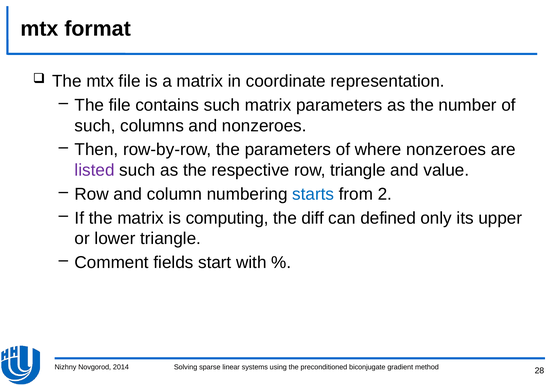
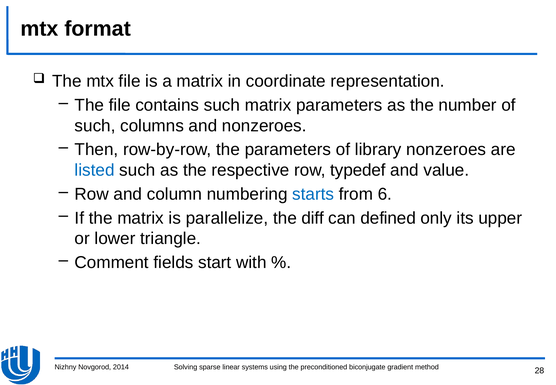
where: where -> library (378, 150)
listed colour: purple -> blue (95, 170)
row triangle: triangle -> typedef (358, 170)
2: 2 -> 6 (385, 194)
computing: computing -> parallelize (227, 218)
